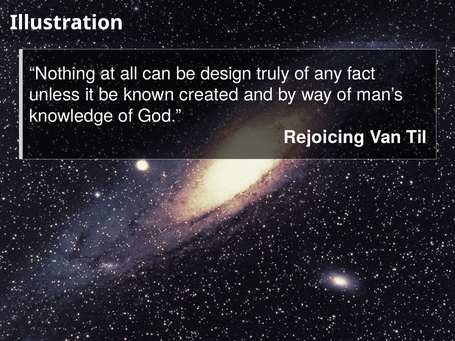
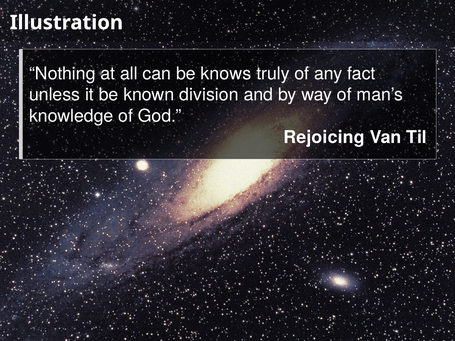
design: design -> knows (226, 74)
created: created -> division (209, 95)
